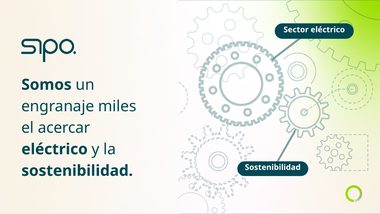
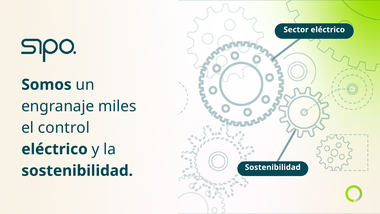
acercar: acercar -> control (64, 128)
